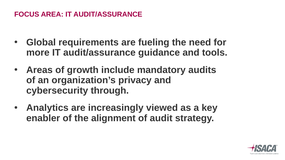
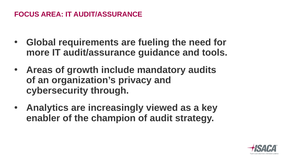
alignment: alignment -> champion (113, 118)
